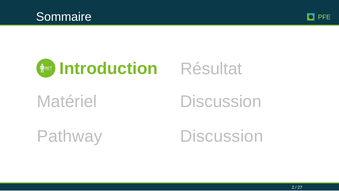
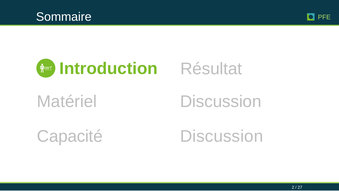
Pathway: Pathway -> Capacité (70, 137)
